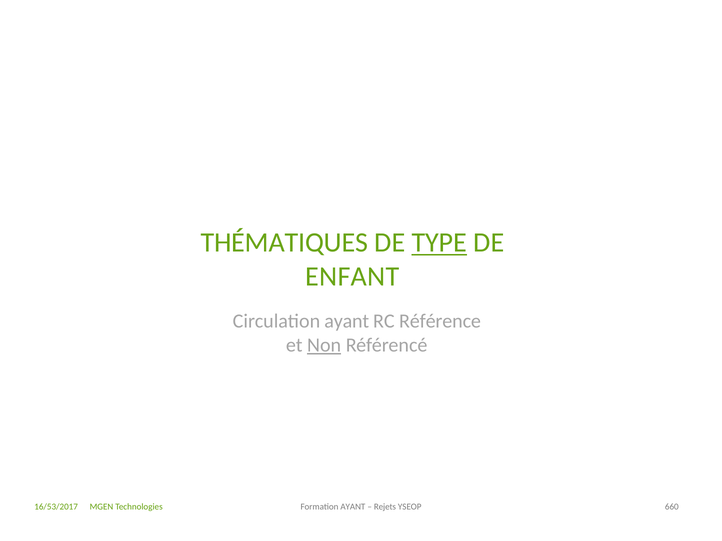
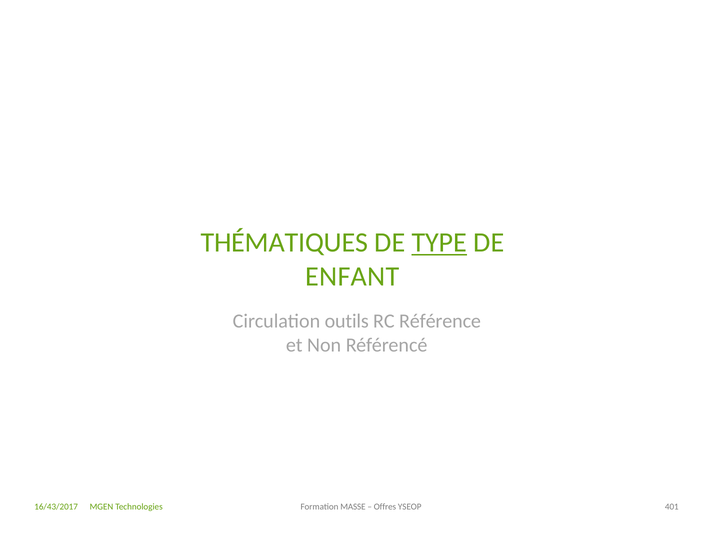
Circulation ayant: ayant -> outils (347, 321)
Non underline: present -> none (324, 346)
16/53/2017: 16/53/2017 -> 16/43/2017 (56, 507)
Formation AYANT: AYANT -> MASSE (353, 507)
Rejets: Rejets -> Offres (385, 507)
660: 660 -> 401 (672, 507)
